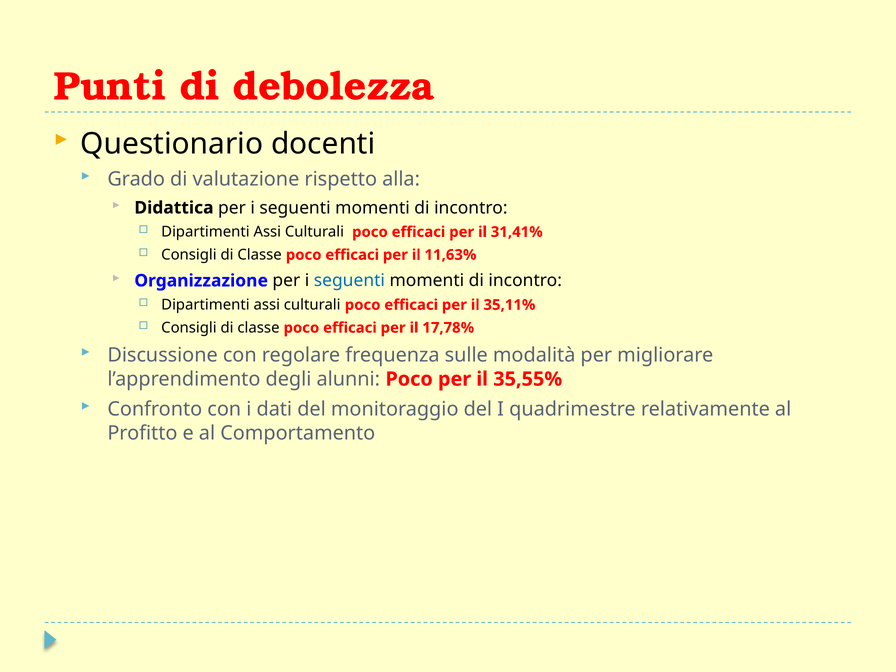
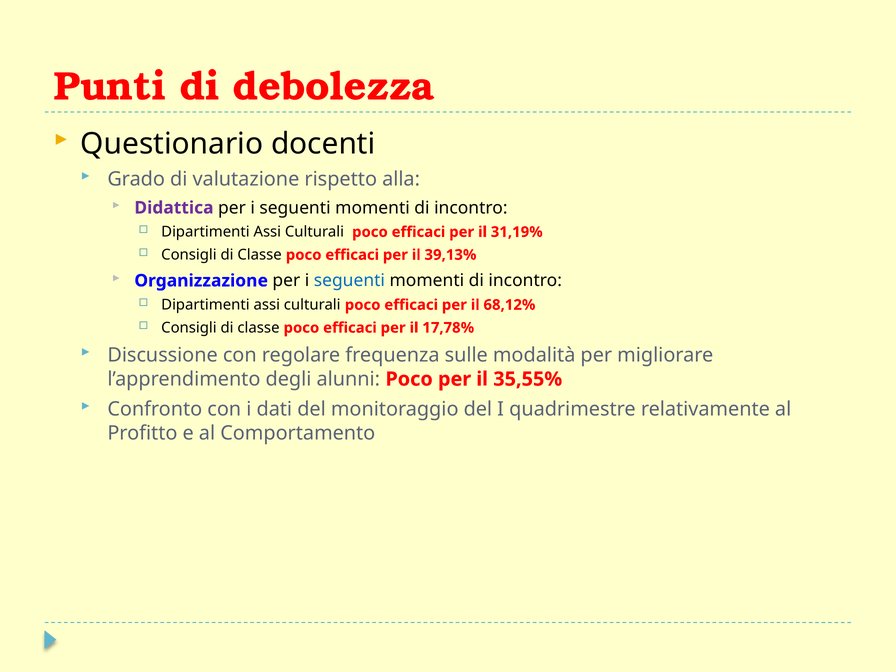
Didattica colour: black -> purple (174, 208)
31,41%: 31,41% -> 31,19% (517, 232)
11,63%: 11,63% -> 39,13% (450, 255)
35,11%: 35,11% -> 68,12% (509, 305)
